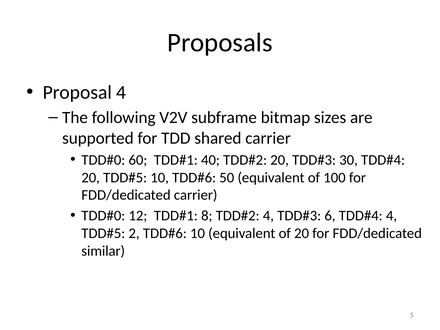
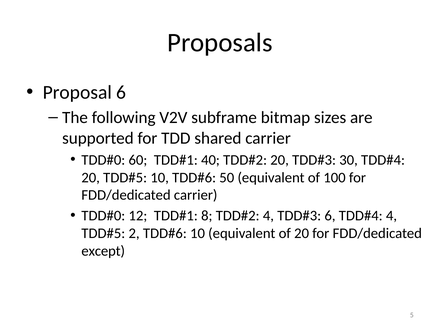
Proposal 4: 4 -> 6 (121, 92)
similar: similar -> except (103, 251)
